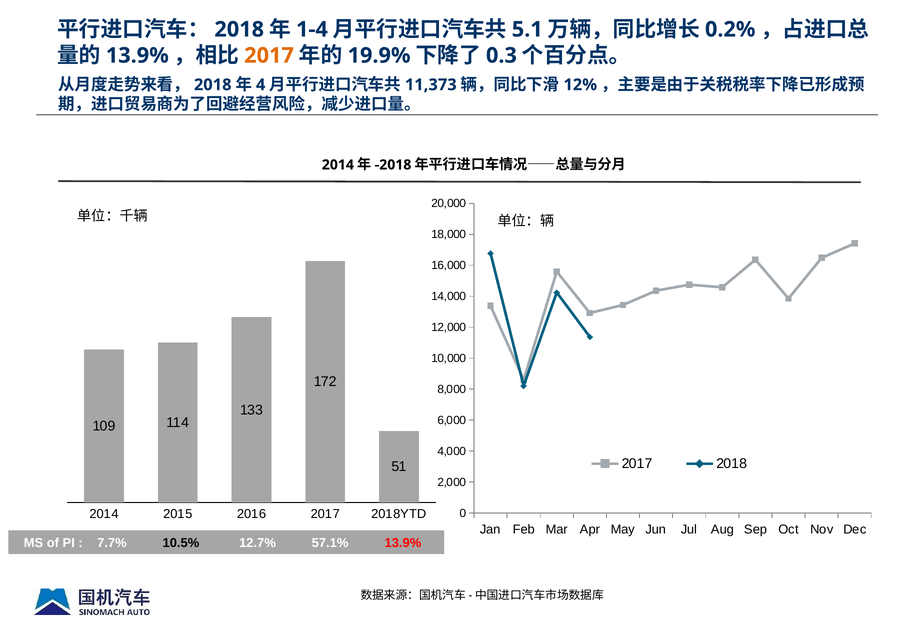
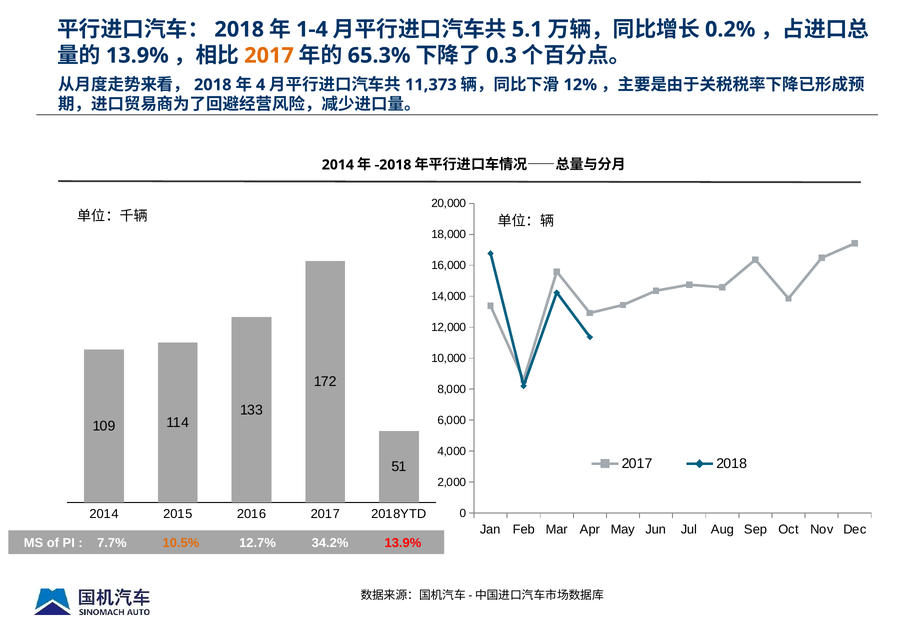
19.9%: 19.9% -> 65.3% (379, 56)
10.5% colour: black -> orange (181, 543)
57.1%: 57.1% -> 34.2% (330, 543)
